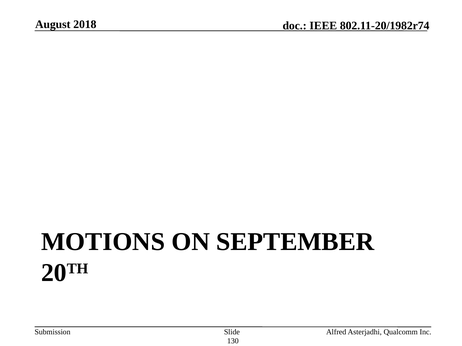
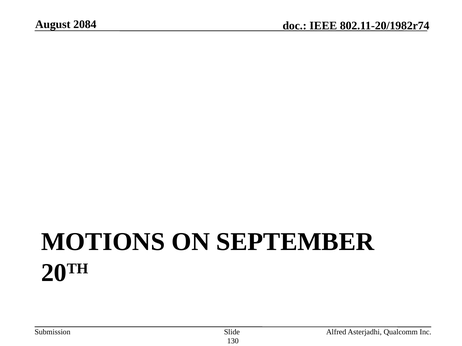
2018: 2018 -> 2084 (85, 24)
